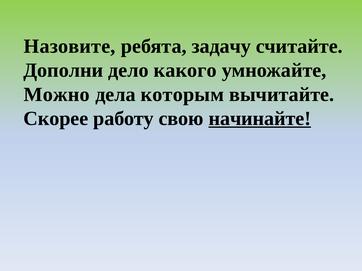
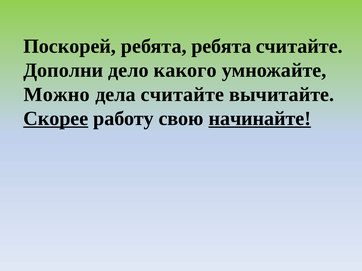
Назовите: Назовите -> Поскорей (70, 46)
ребята задачу: задачу -> ребята (221, 46)
дела которым: которым -> считайте (182, 95)
Скорее underline: none -> present (56, 119)
